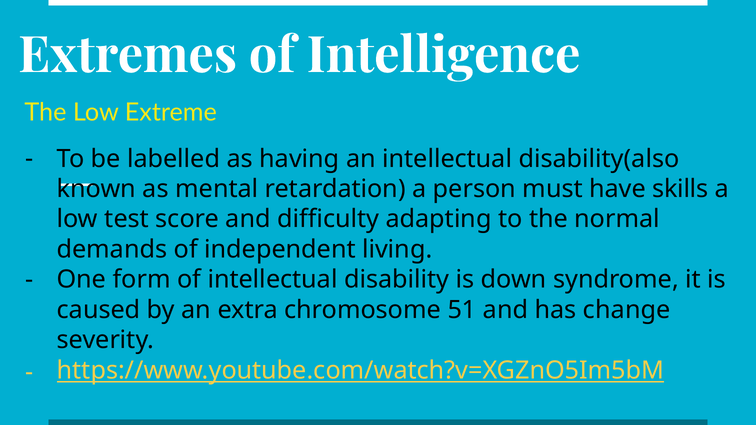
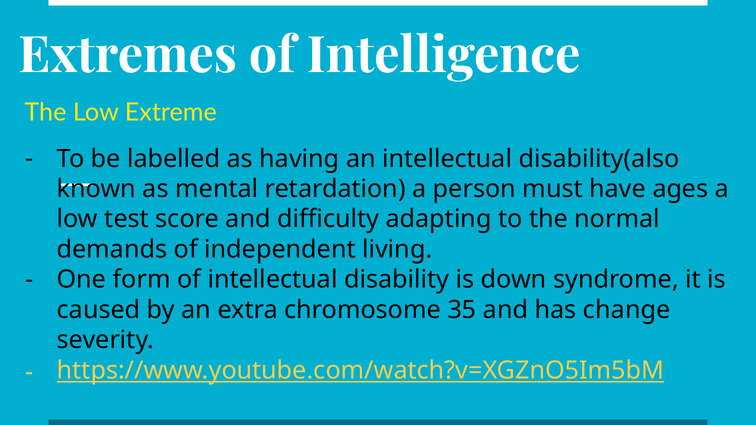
skills: skills -> ages (680, 189)
51: 51 -> 35 (462, 310)
